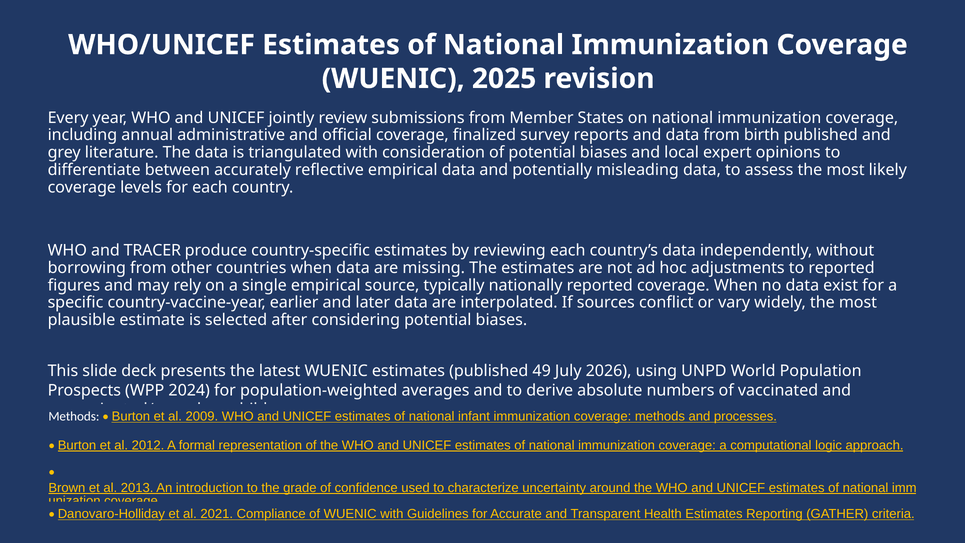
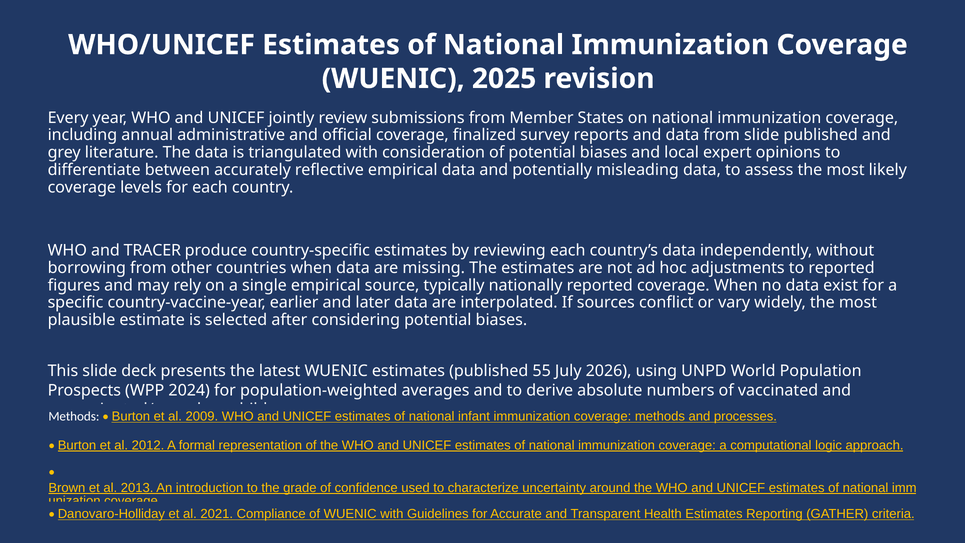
from birth: birth -> slide (762, 135)
49: 49 -> 55 (542, 371)
